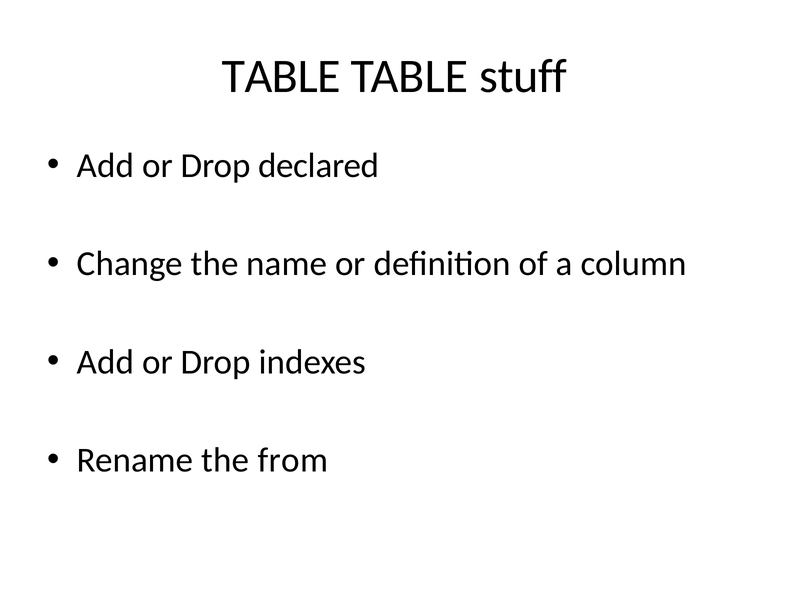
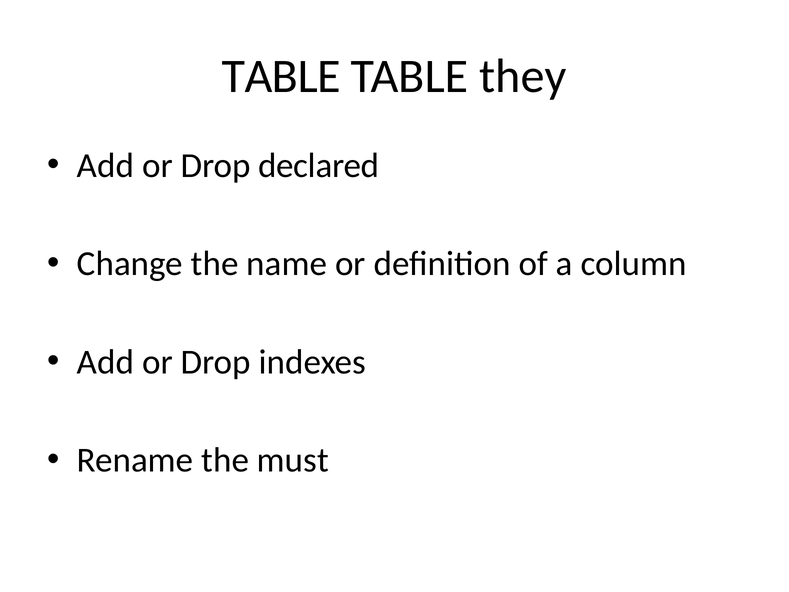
stuff: stuff -> they (523, 76)
from: from -> must (293, 460)
